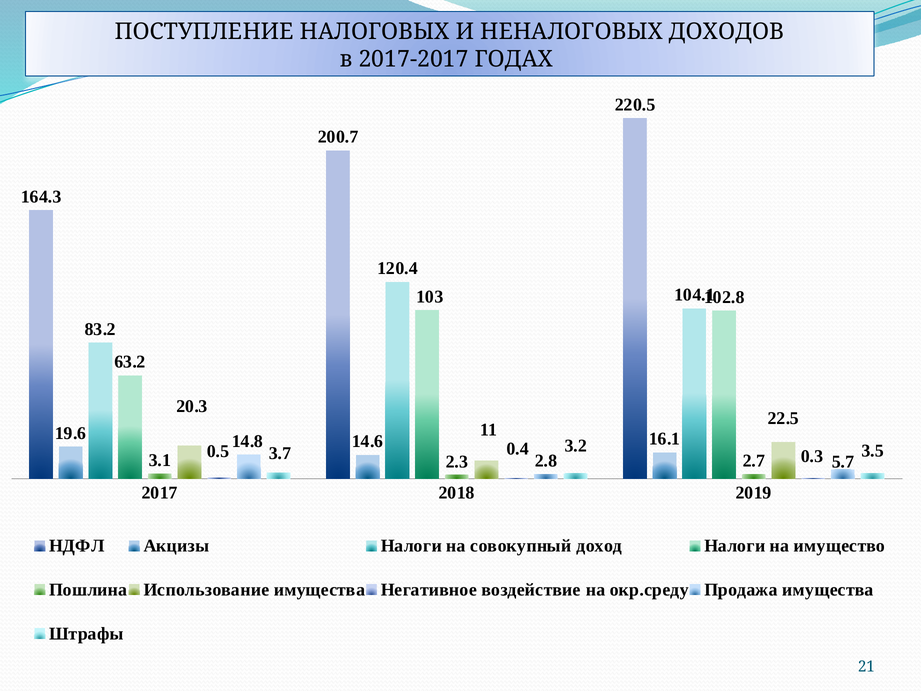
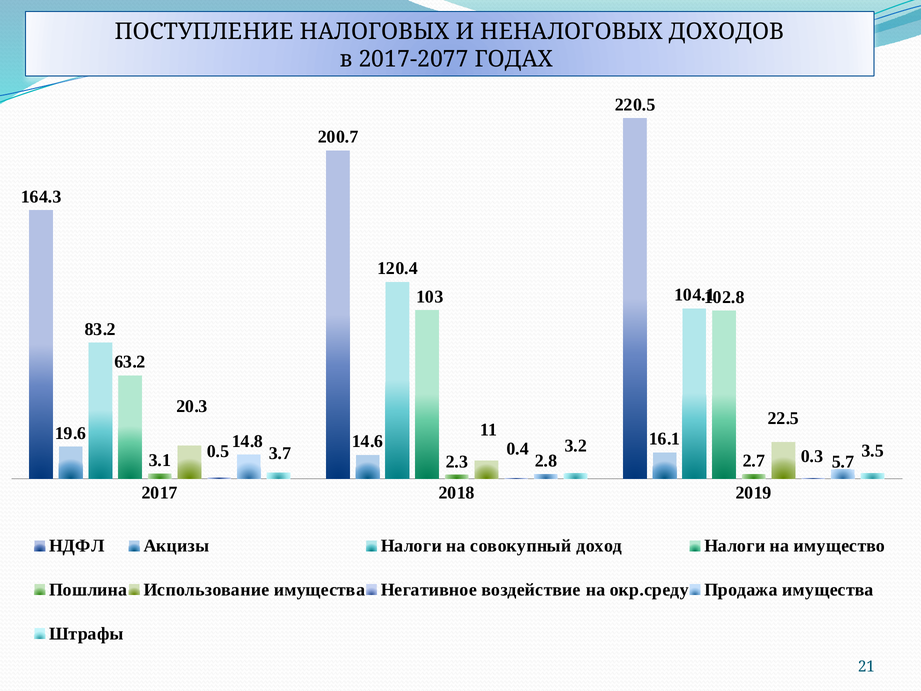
2017-2017: 2017-2017 -> 2017-2077 (414, 59)
